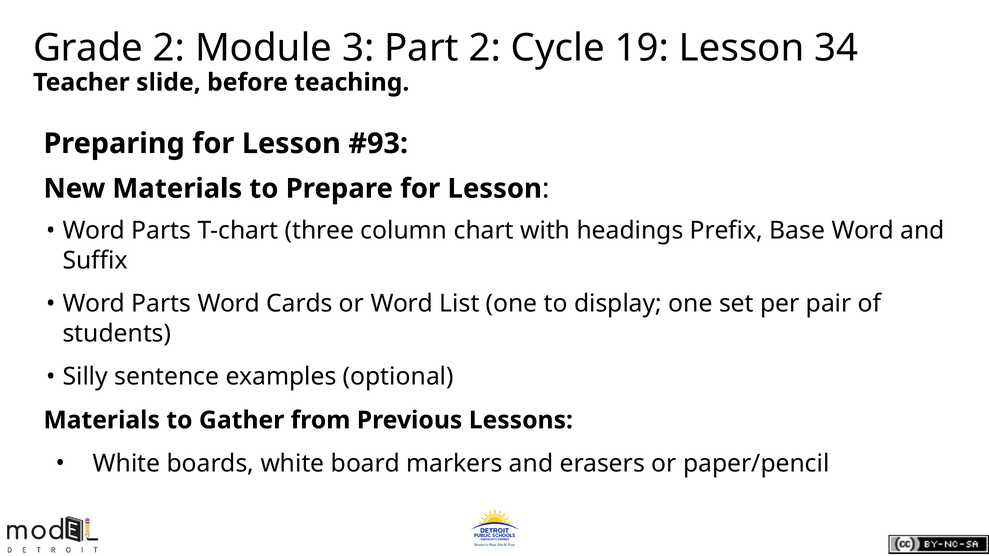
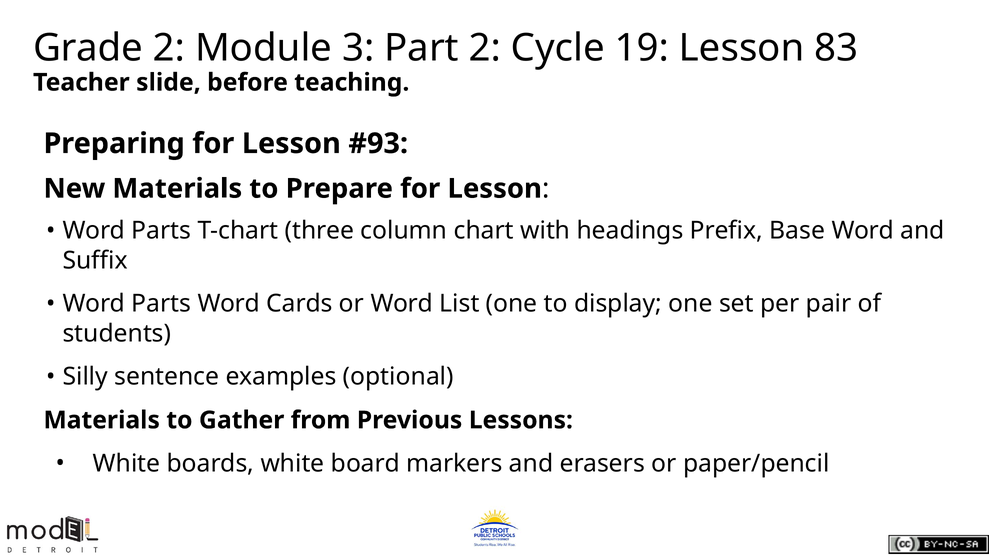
34: 34 -> 83 (836, 48)
